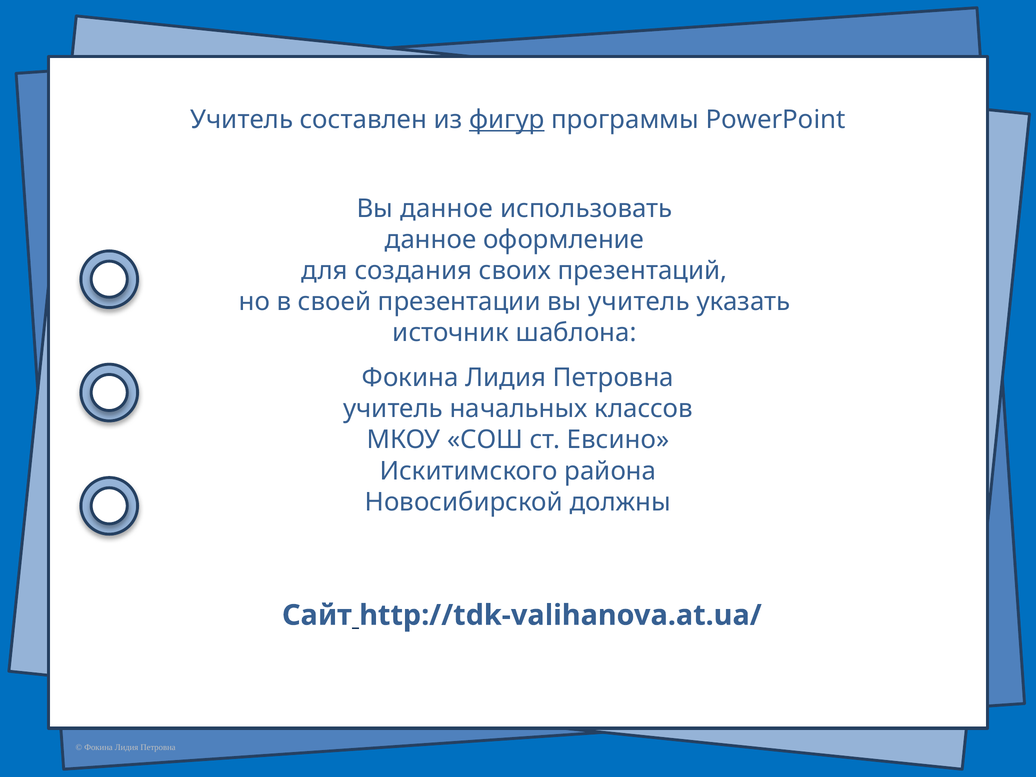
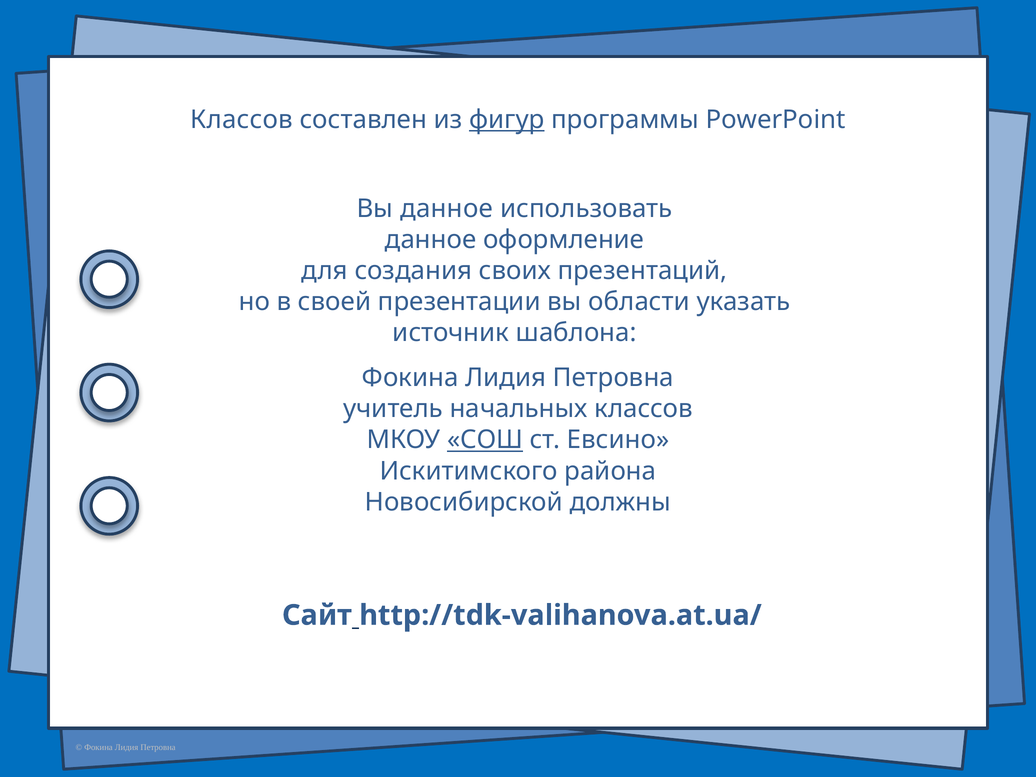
Учитель: Учитель -> Классов (242, 120)
вы учитель: учитель -> области (639, 302)
СОШ underline: none -> present (485, 440)
